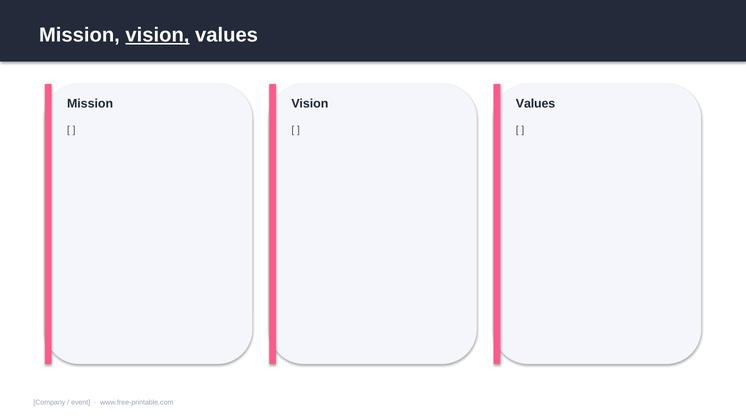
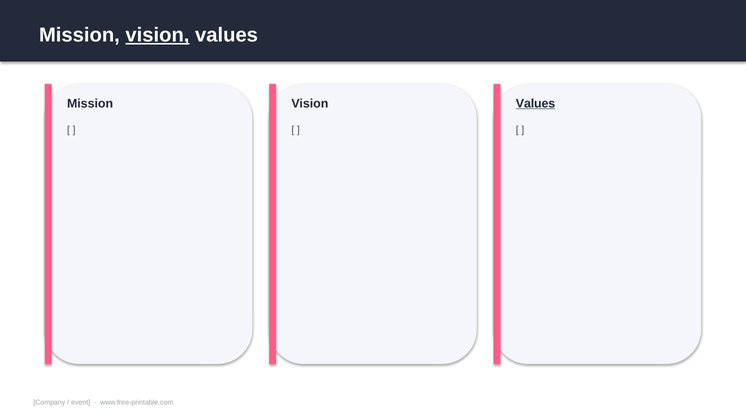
Values underline: none -> present (536, 103)
